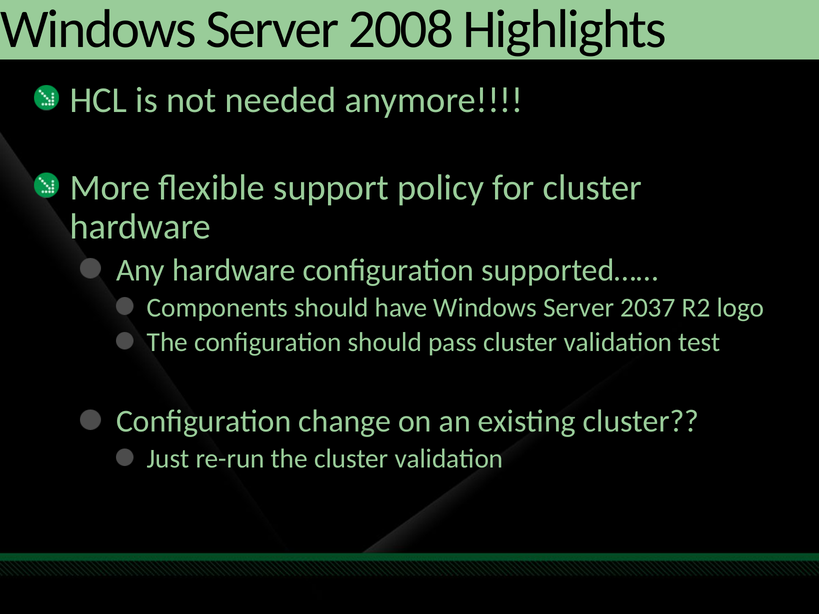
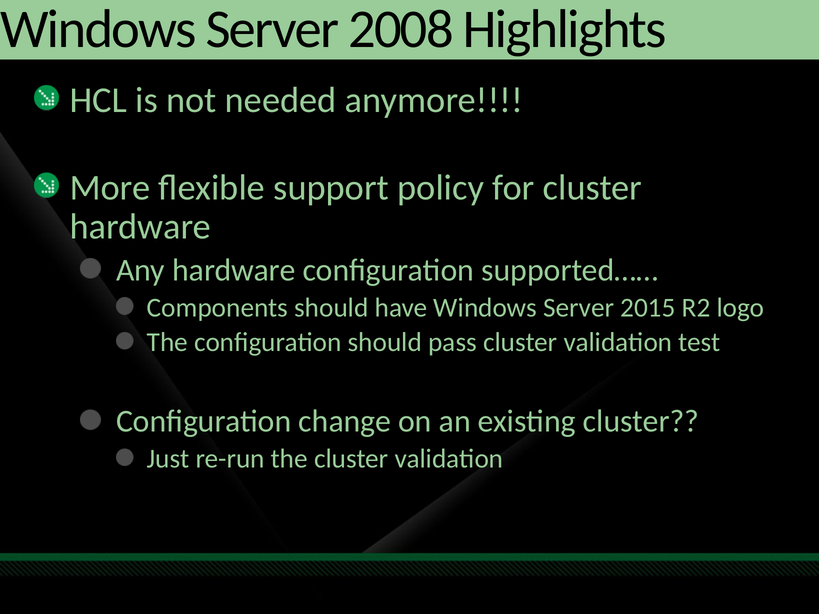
2037: 2037 -> 2015 (648, 308)
